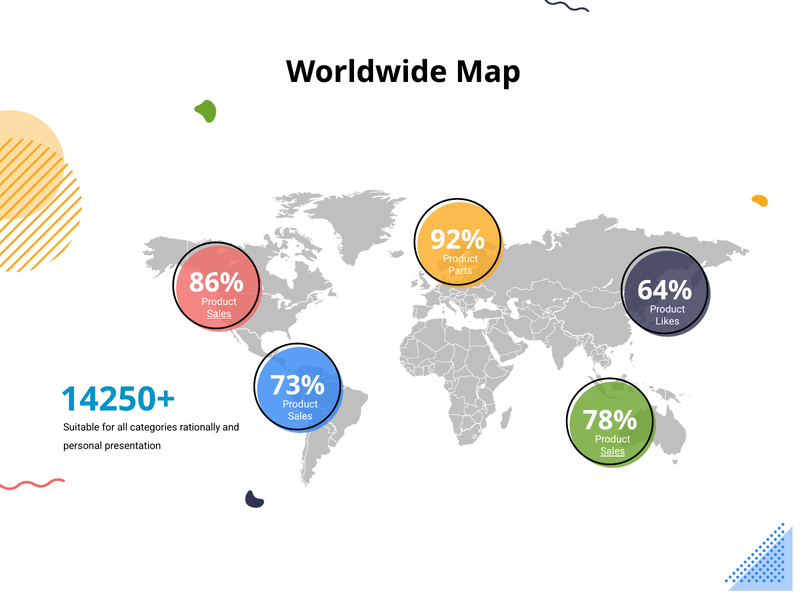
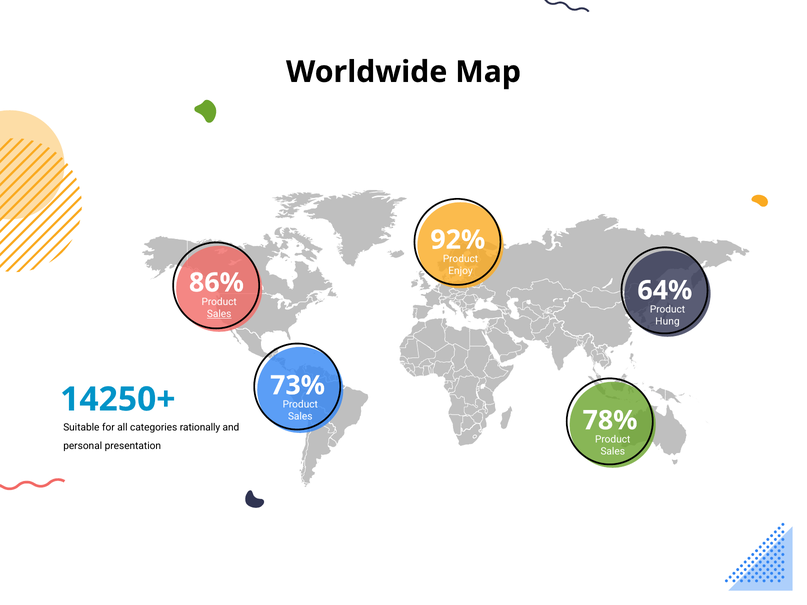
Parts: Parts -> Enjoy (461, 271)
Likes: Likes -> Hung (668, 322)
Sales underline: present -> none (613, 452)
